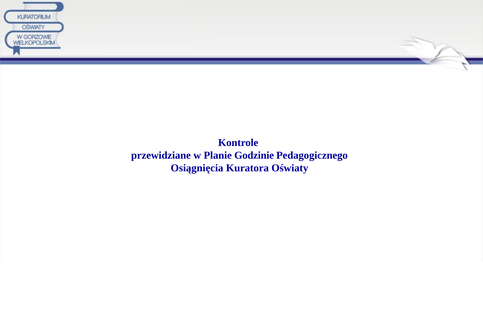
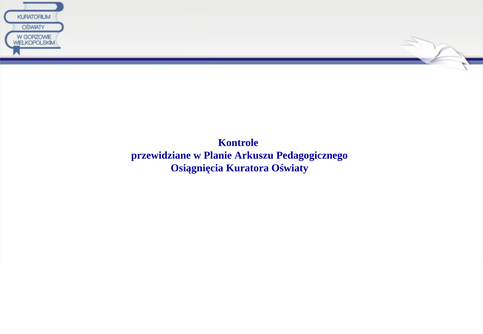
Godzinie: Godzinie -> Arkuszu (254, 156)
